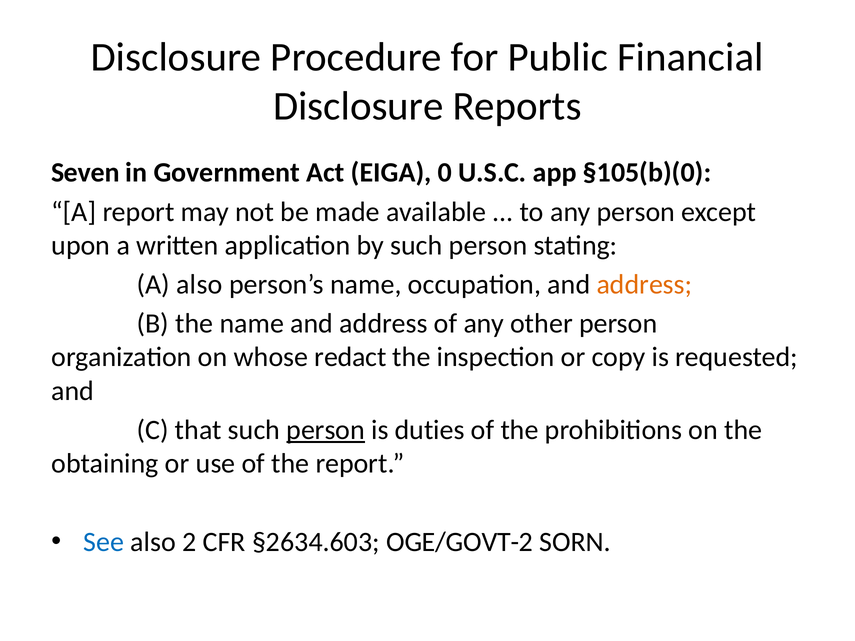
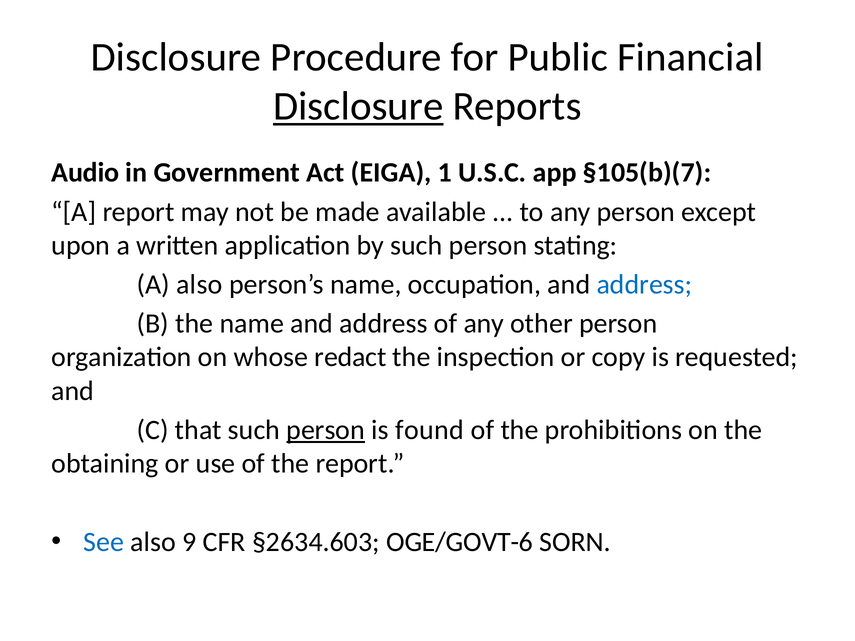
Disclosure underline: none -> present (358, 107)
Seven: Seven -> Audio (85, 173)
0: 0 -> 1 (445, 173)
§105(b)(0: §105(b)(0 -> §105(b)(7 (647, 173)
address colour: orange -> blue (644, 285)
duties: duties -> found (430, 430)
2: 2 -> 9 (189, 542)
OGE/GOVT-2: OGE/GOVT-2 -> OGE/GOVT-6 (460, 542)
